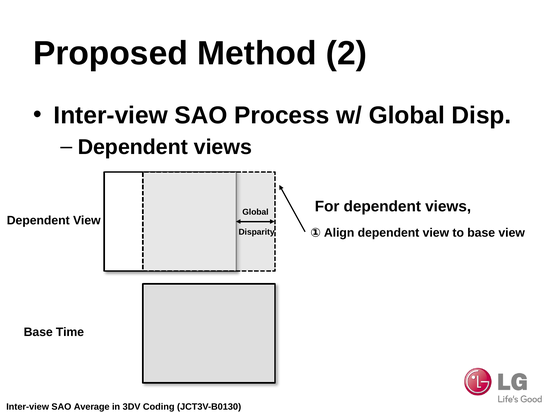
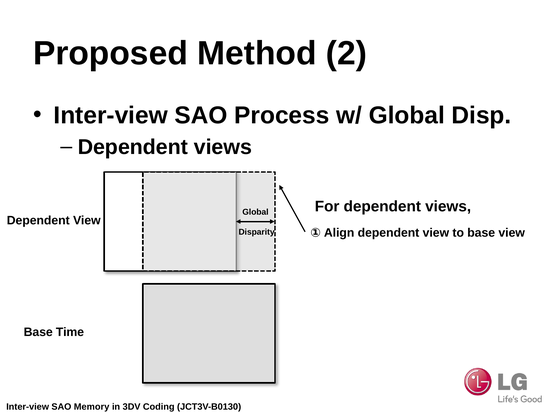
Average: Average -> Memory (92, 406)
